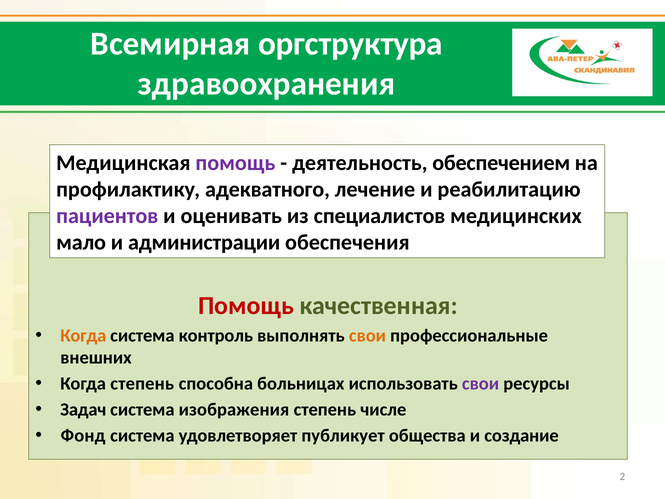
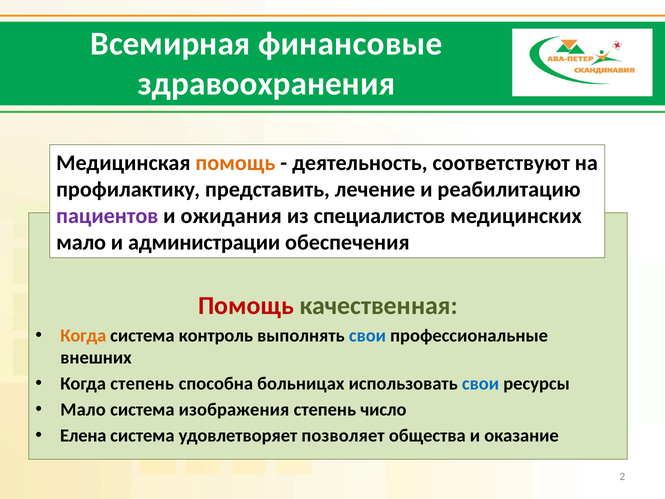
оргструктура: оргструктура -> финансовые (350, 44)
помощь colour: purple -> orange (235, 163)
обеспечением: обеспечением -> соответствуют (501, 163)
адекватного: адекватного -> представить (267, 189)
оценивать: оценивать -> ожидания (231, 216)
свои colour: orange -> blue (367, 335)
свои colour: purple -> blue (481, 384)
Задач: Задач -> Мало (83, 409)
числе: числе -> число (383, 409)
Фонд: Фонд -> Елена (83, 435)
публикует: публикует -> позволяет (343, 435)
создание: создание -> оказание (521, 435)
